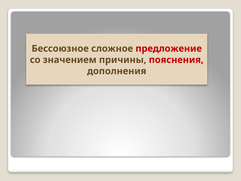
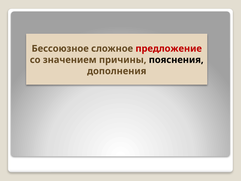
пояснения colour: red -> black (176, 60)
